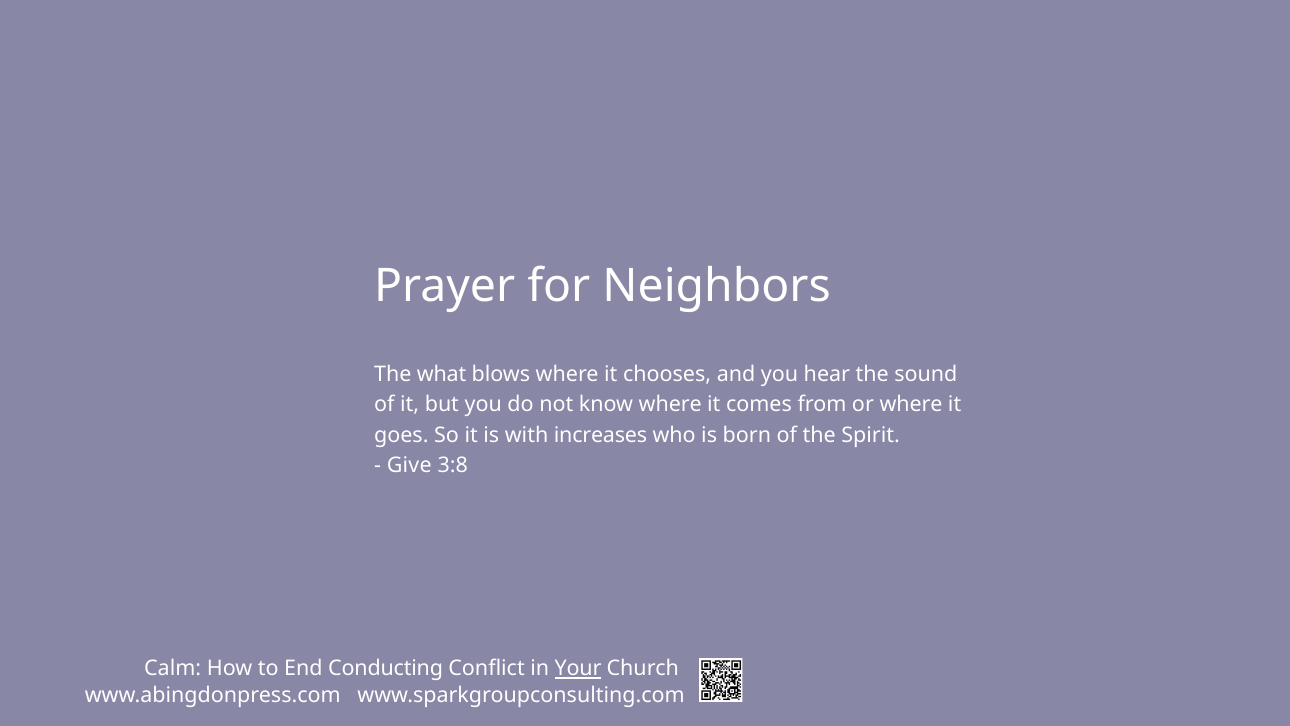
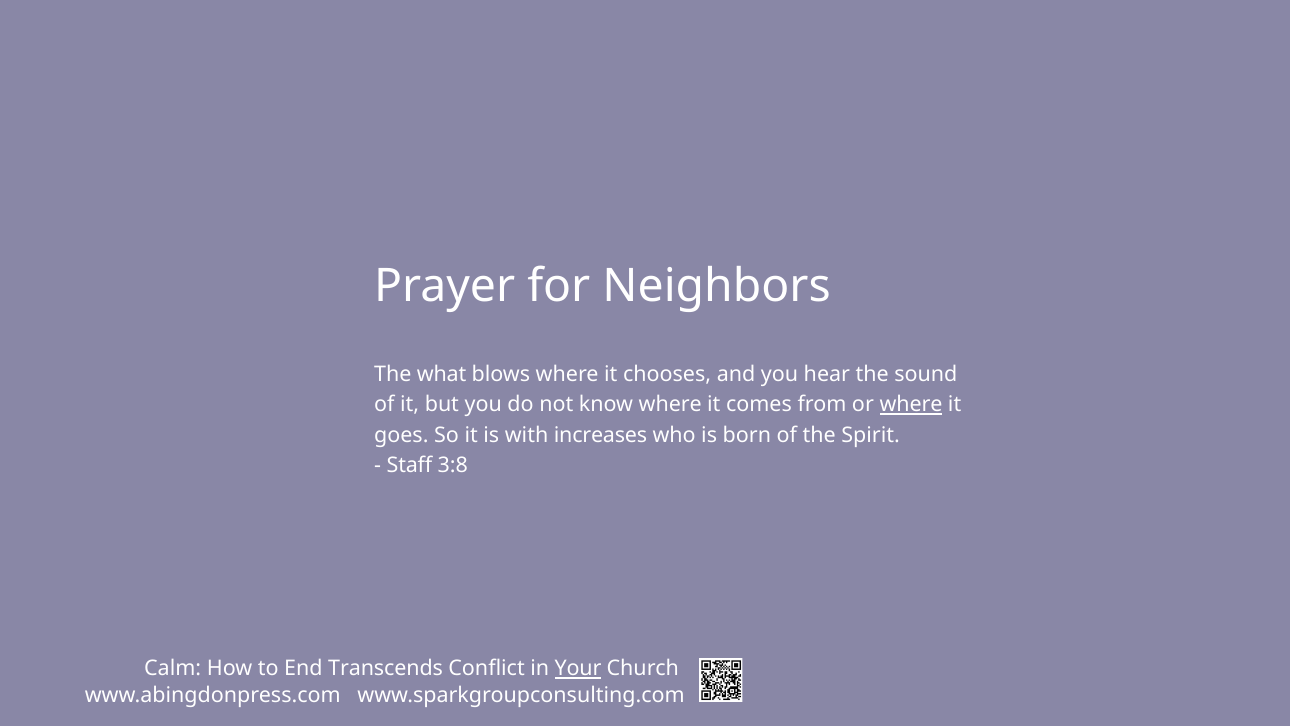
where underline: none -> present (911, 405)
Give: Give -> Staff (409, 465)
Conducting: Conducting -> Transcends (386, 668)
